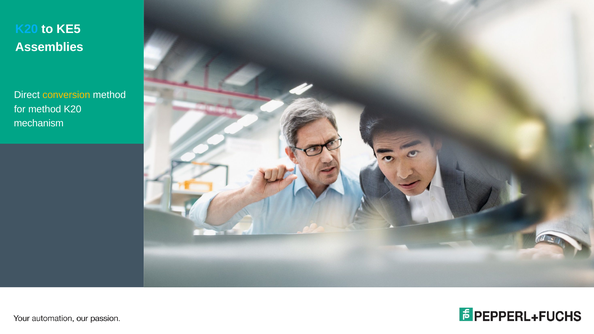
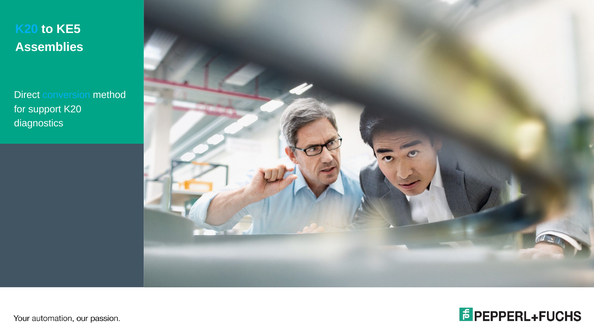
conversion colour: yellow -> light blue (66, 95)
for method: method -> support (45, 109)
mechanism: mechanism -> diagnostics (39, 123)
